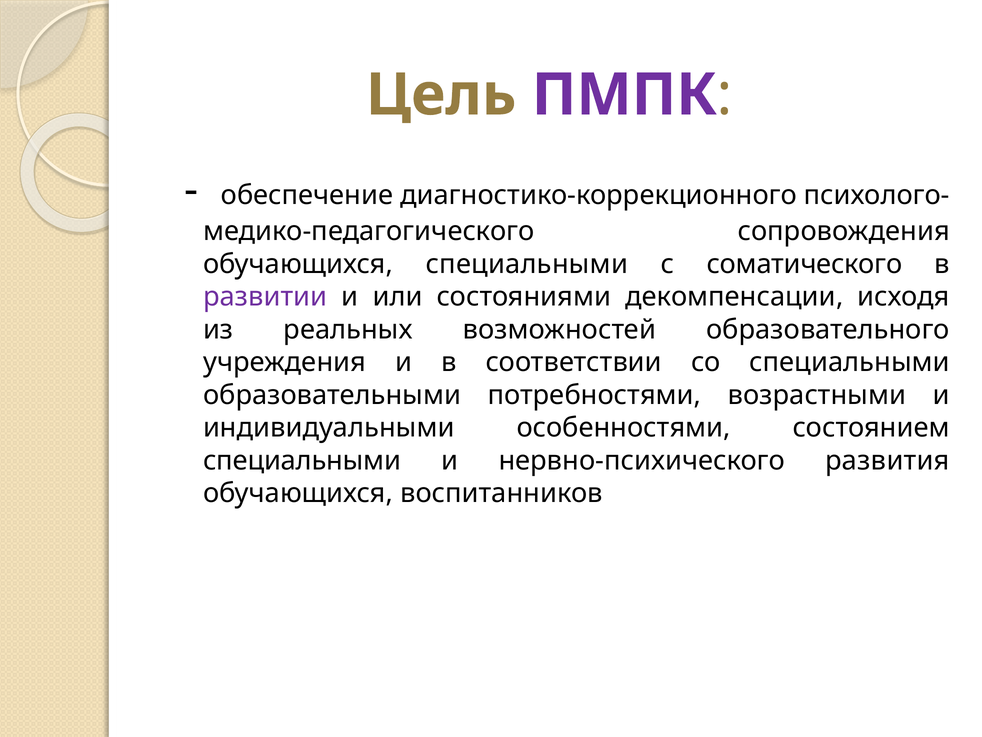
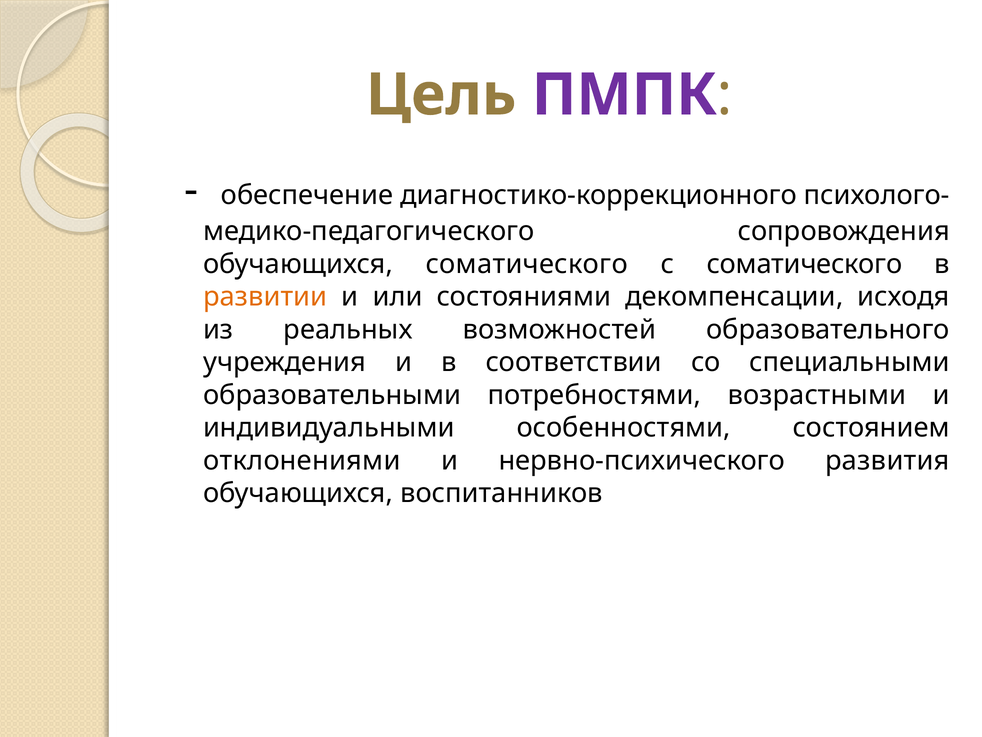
обучающихся специальными: специальными -> соматического (527, 264)
развитии colour: purple -> orange (265, 297)
специальными: специальными -> отклонениями (302, 460)
